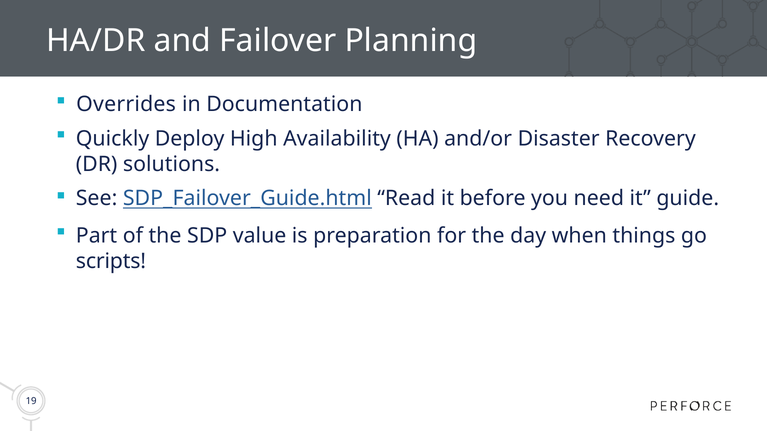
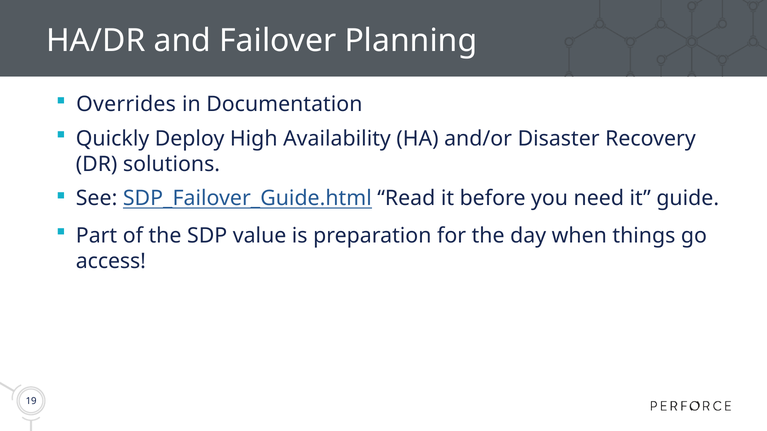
scripts: scripts -> access (111, 262)
